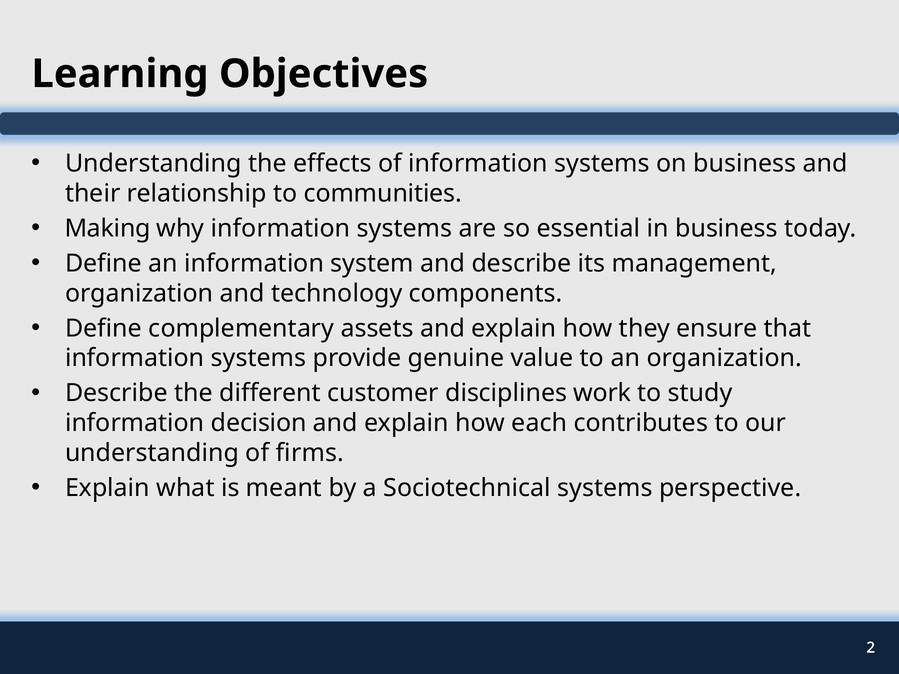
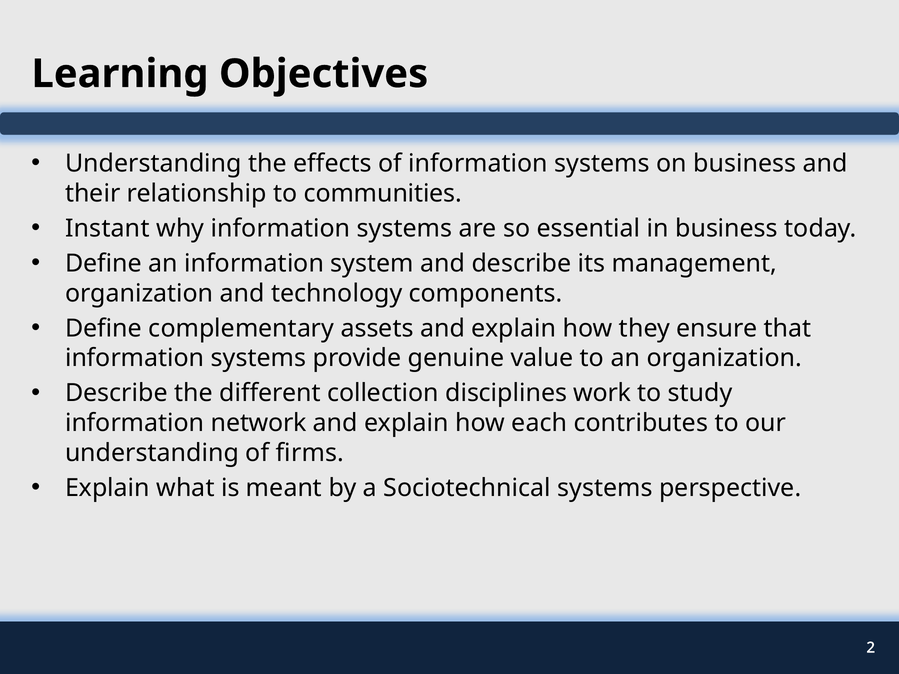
Making: Making -> Instant (107, 228)
customer: customer -> collection (383, 393)
decision: decision -> network (259, 423)
